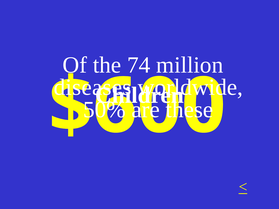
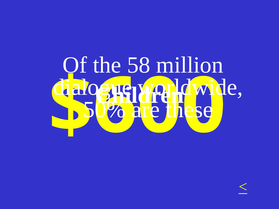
74: 74 -> 58 (139, 65)
diseases: diseases -> dialogue (93, 87)
